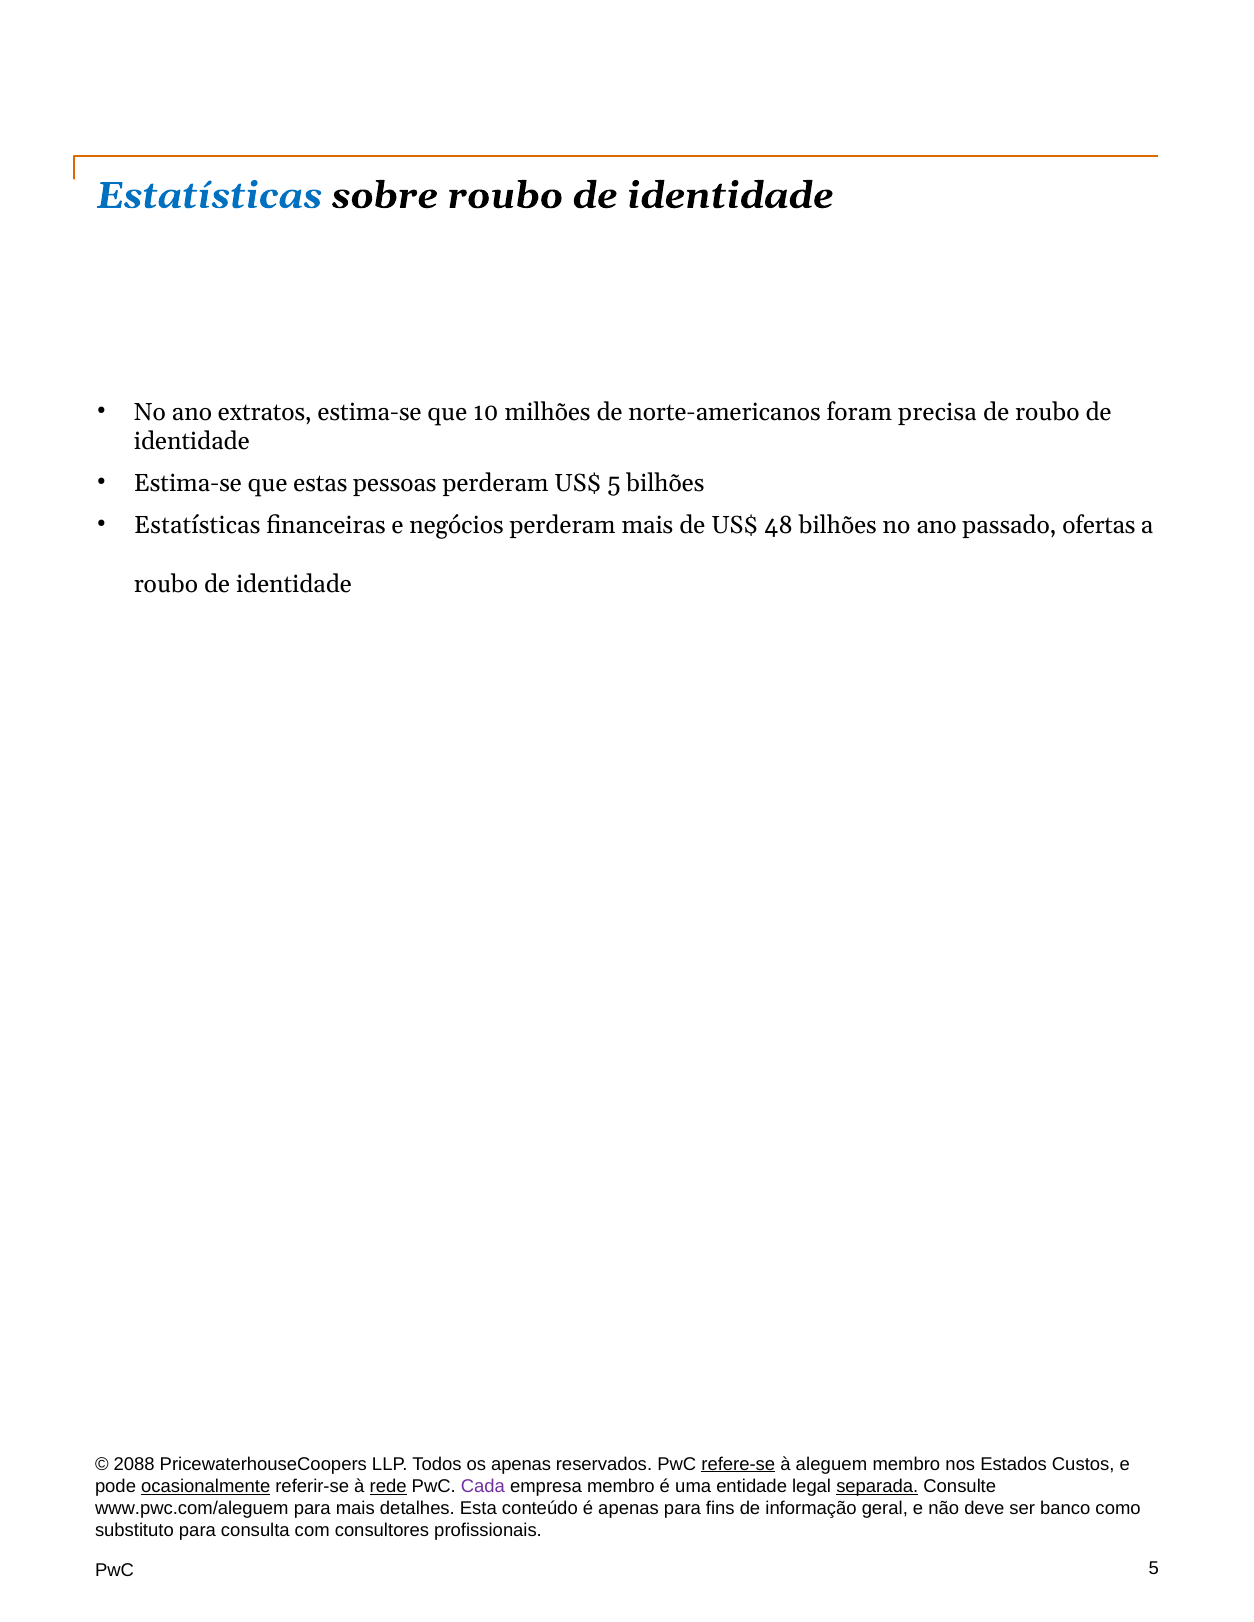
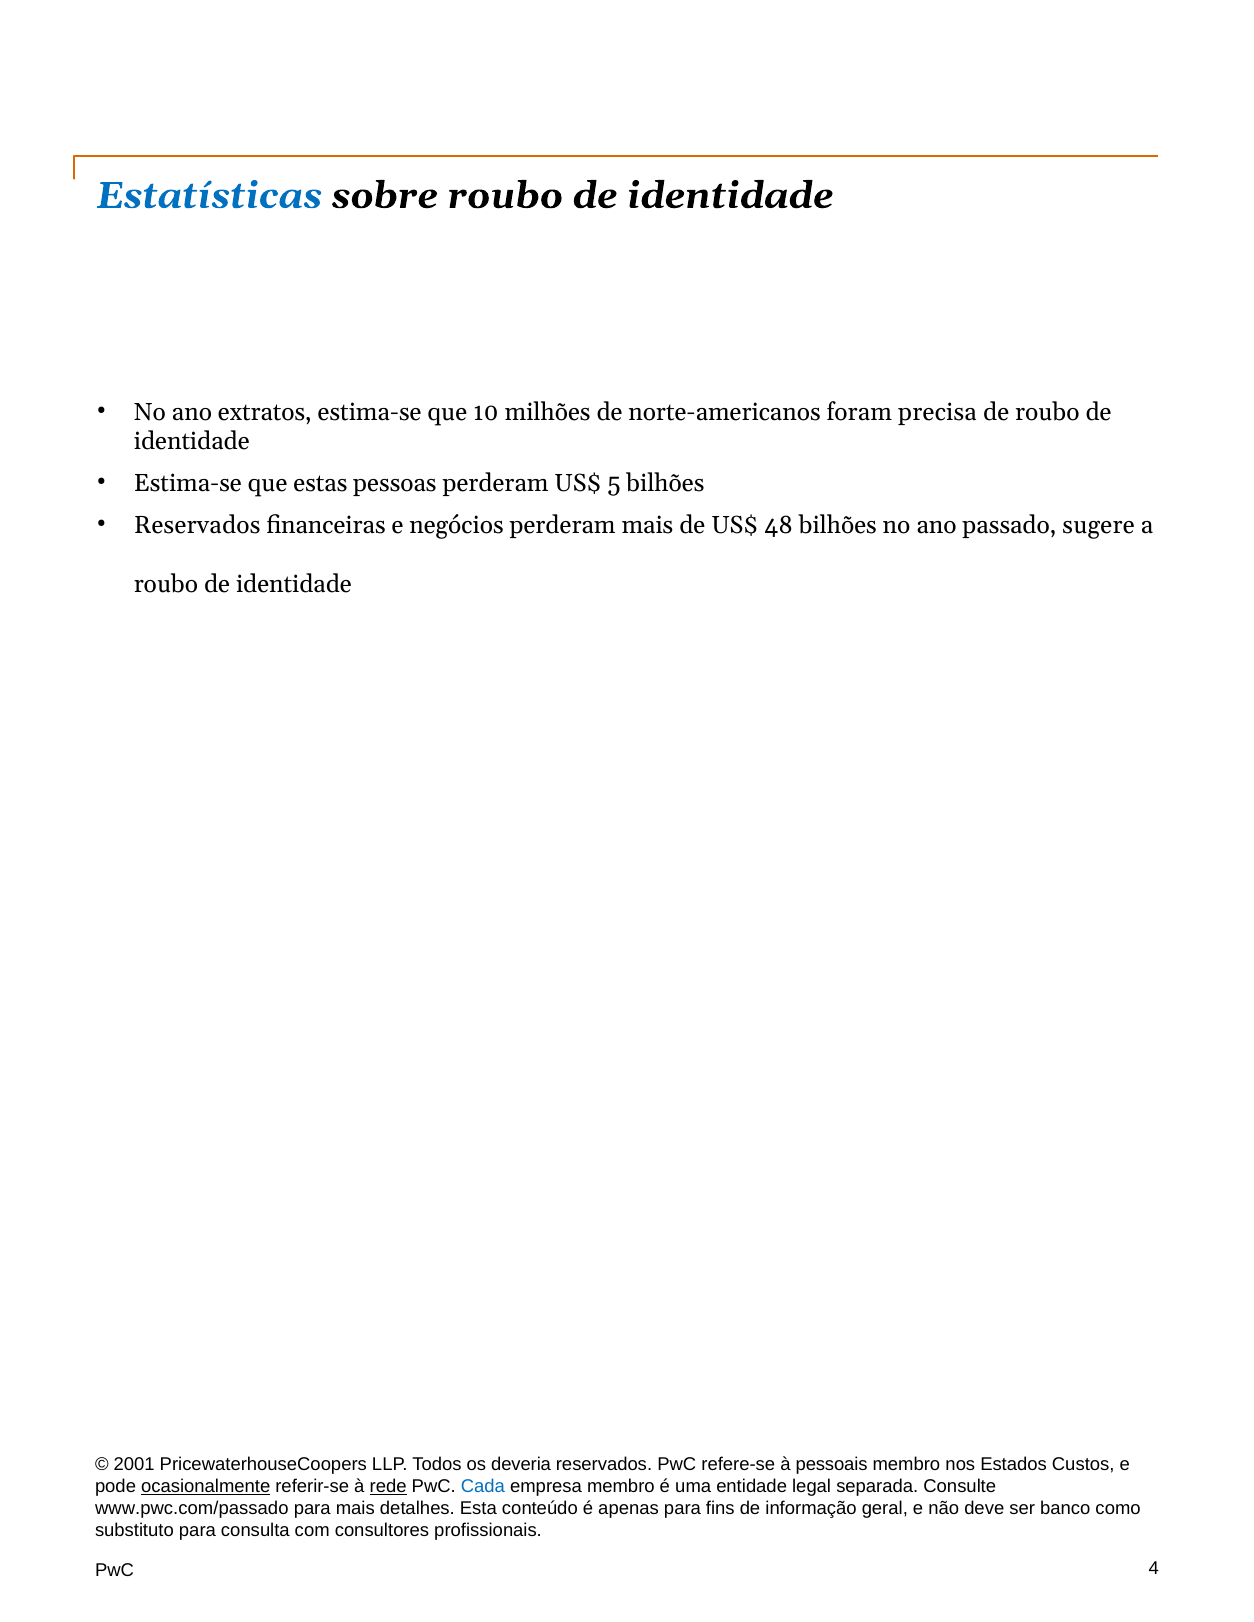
Estatísticas: Estatísticas -> Reservados (197, 525)
ofertas: ofertas -> sugere (1099, 525)
2088: 2088 -> 2001 (134, 1465)
os apenas: apenas -> deveria (521, 1465)
refere-se underline: present -> none (738, 1465)
aleguem: aleguem -> pessoais (832, 1465)
Cada colour: purple -> blue (483, 1487)
separada underline: present -> none (877, 1487)
www.pwc.com/aleguem: www.pwc.com/aleguem -> www.pwc.com/passado (192, 1509)
PwC 5: 5 -> 4 (1154, 1569)
